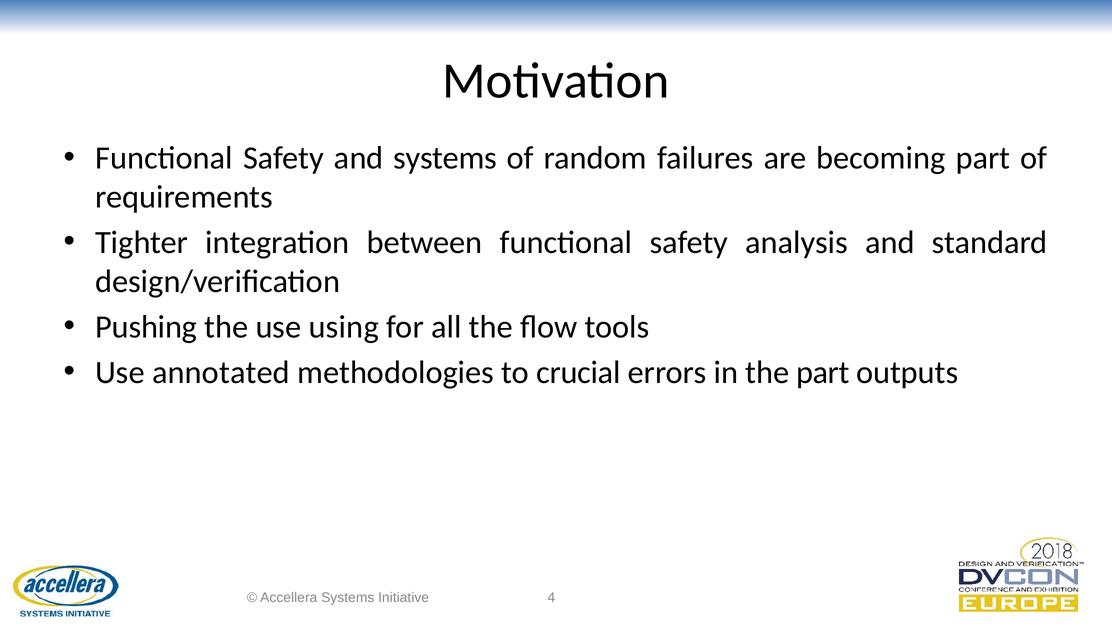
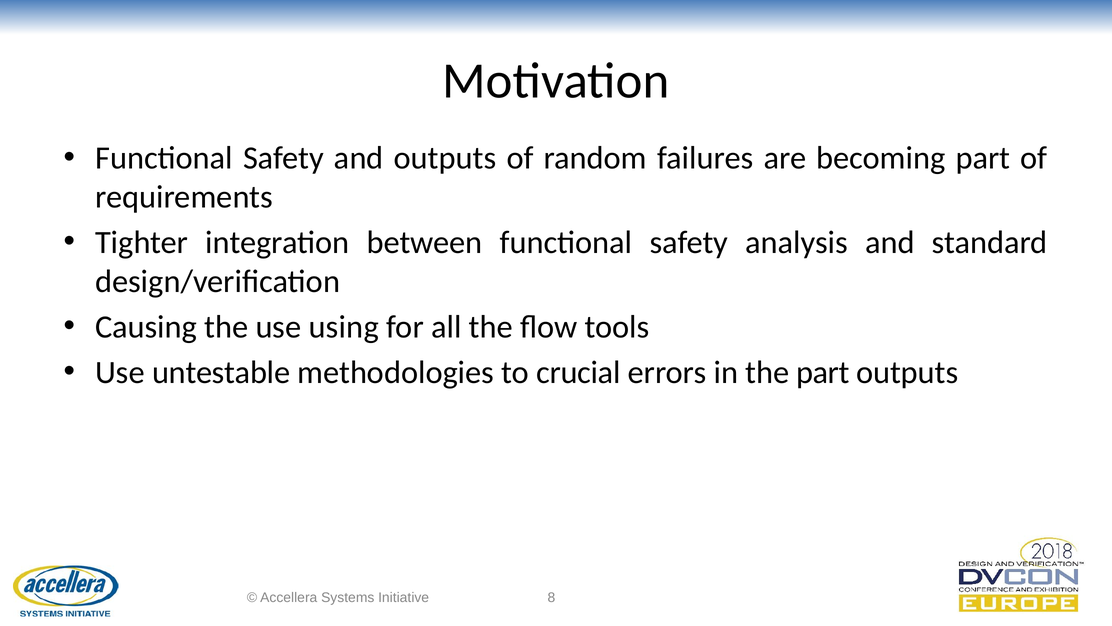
and systems: systems -> outputs (445, 158)
Pushing: Pushing -> Causing (146, 327)
annotated: annotated -> untestable (221, 372)
4: 4 -> 8 (551, 597)
